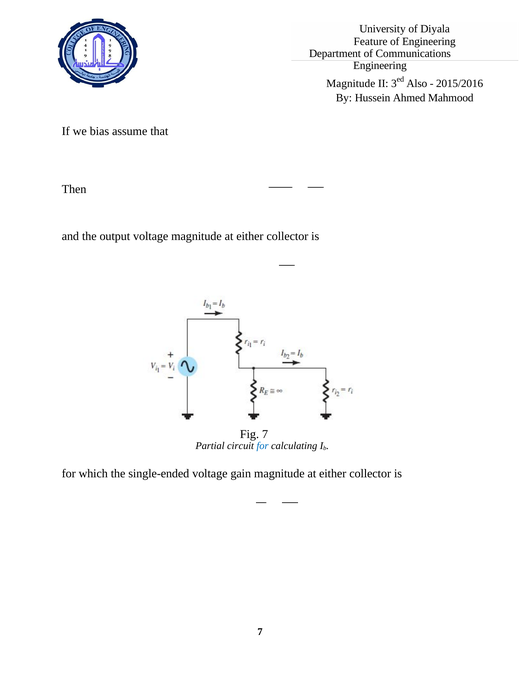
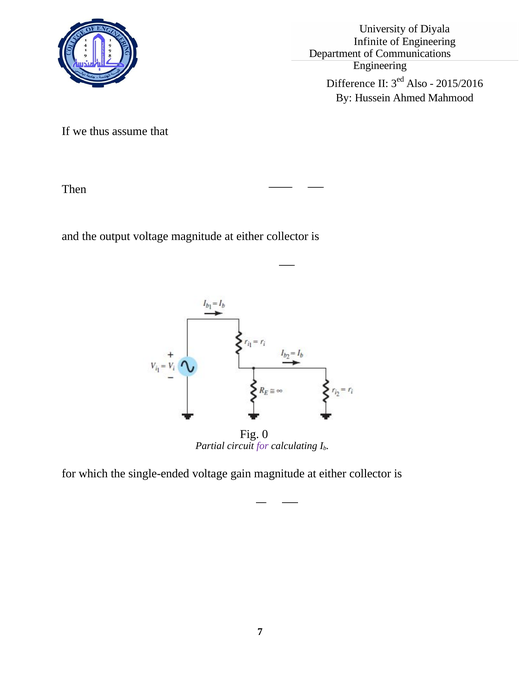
Feature: Feature -> Infinite (371, 41)
Magnitude: Magnitude -> Difference (351, 84)
bias: bias -> thus (99, 131)
Fig 7: 7 -> 0 (265, 434)
for colour: blue -> purple (263, 445)
